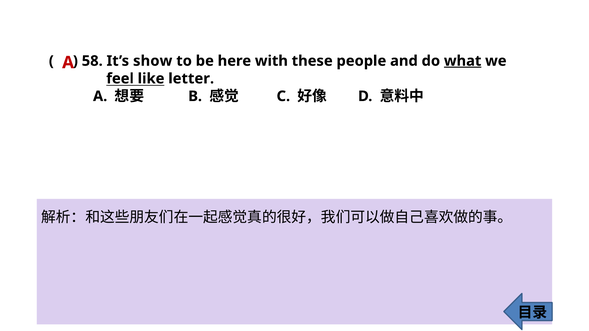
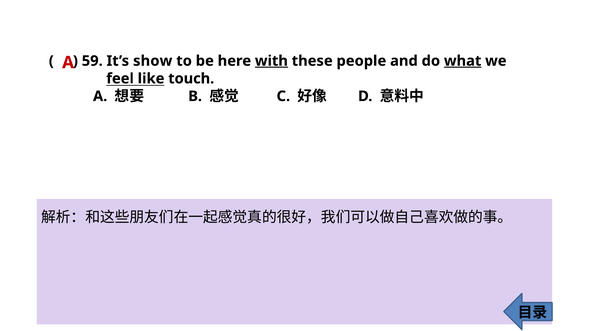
58: 58 -> 59 (92, 61)
with underline: none -> present (271, 61)
letter: letter -> touch (191, 79)
